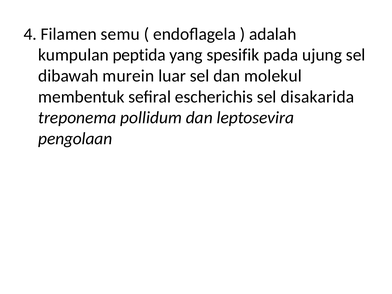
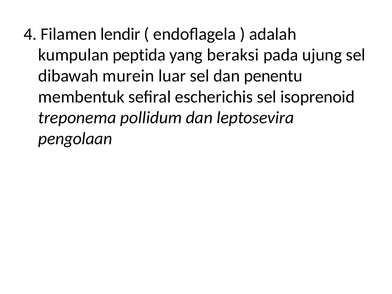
semu: semu -> lendir (120, 34)
spesifik: spesifik -> beraksi (233, 55)
molekul: molekul -> penentu (273, 76)
disakarida: disakarida -> isoprenoid (318, 97)
